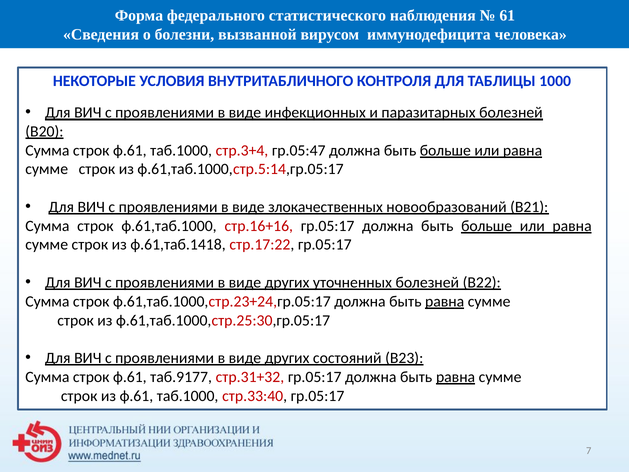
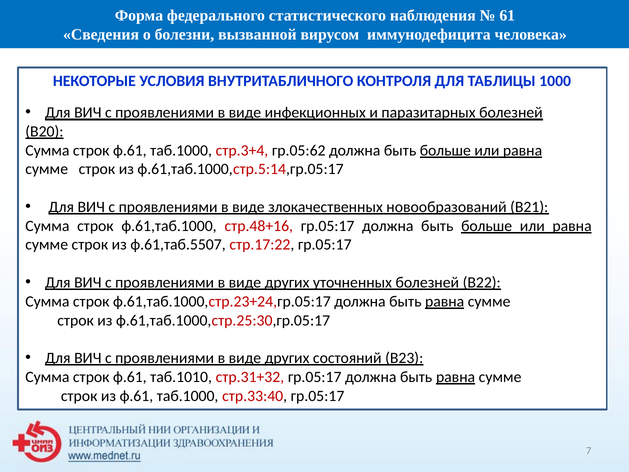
гр.05:47: гр.05:47 -> гр.05:62 (299, 150)
стр.16+16: стр.16+16 -> стр.48+16 (259, 226)
ф.61,таб.1418: ф.61,таб.1418 -> ф.61,таб.5507 (178, 245)
таб.9177: таб.9177 -> таб.1010 (181, 377)
